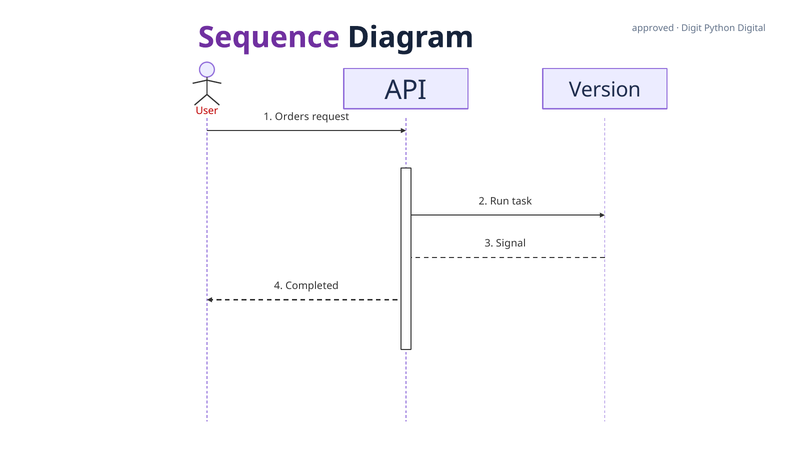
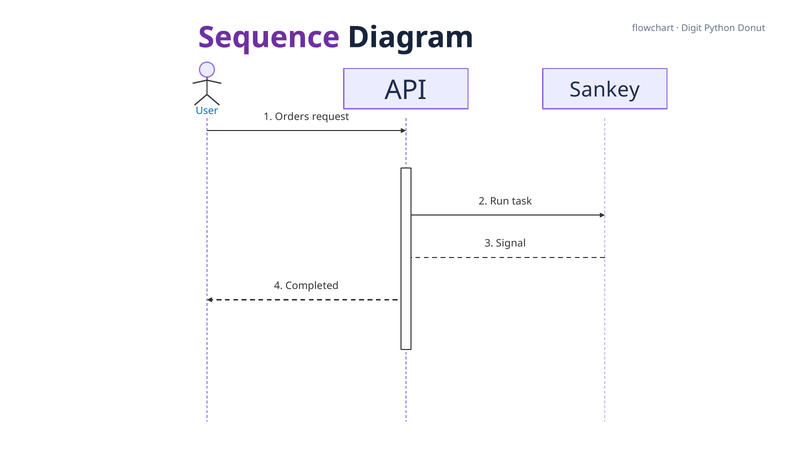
approved: approved -> flowchart (653, 28)
Digital: Digital -> Donut (751, 28)
Version: Version -> Sankey (605, 90)
User colour: red -> blue (207, 111)
